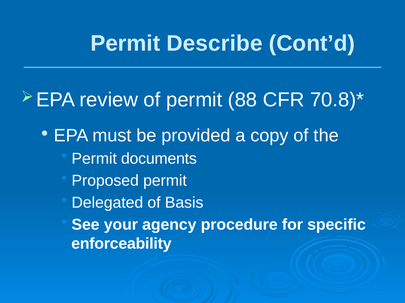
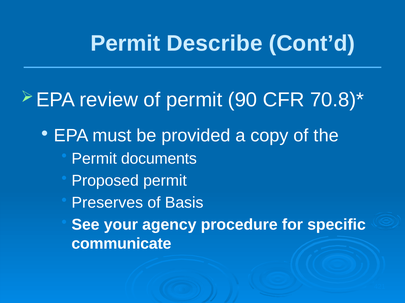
88: 88 -> 90 (243, 100)
Delegated: Delegated -> Preserves (107, 203)
enforceability: enforceability -> communicate (121, 244)
